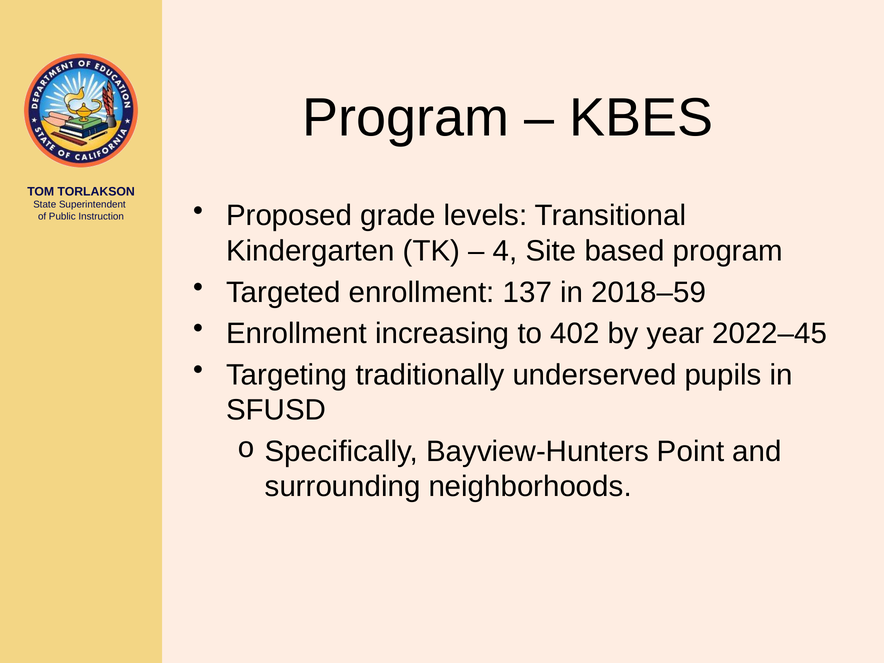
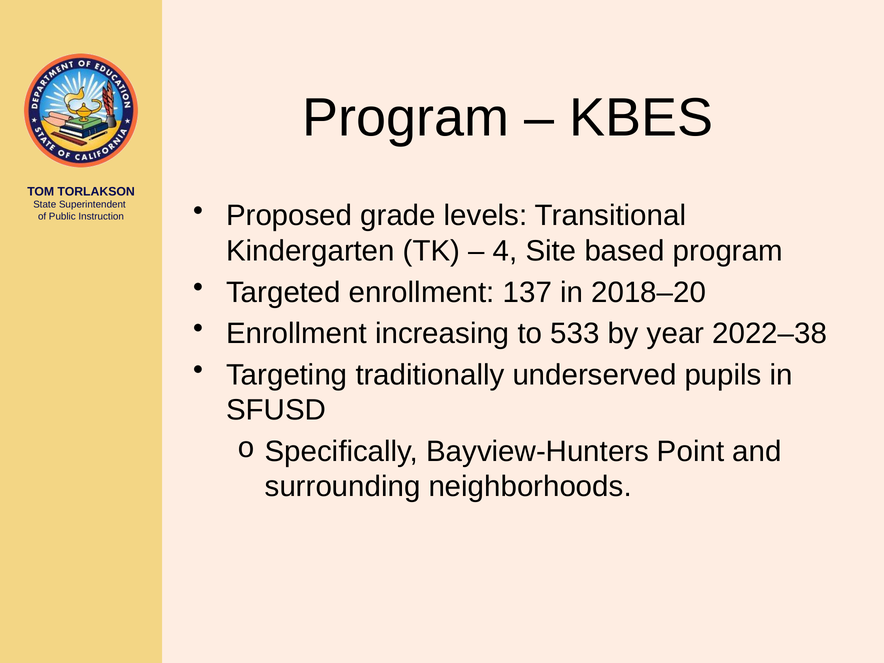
2018–59: 2018–59 -> 2018–20 (649, 292)
402: 402 -> 533 (575, 334)
2022–45: 2022–45 -> 2022–38 (770, 334)
